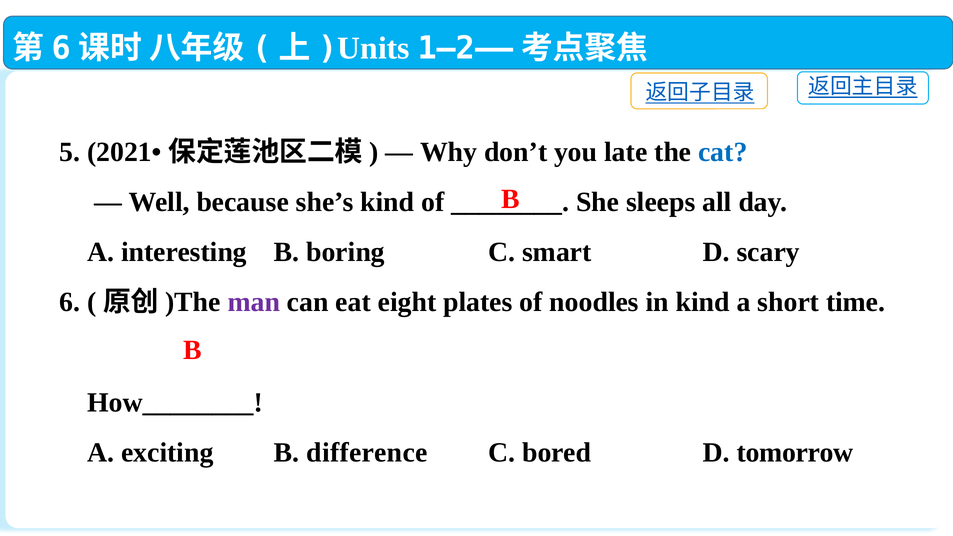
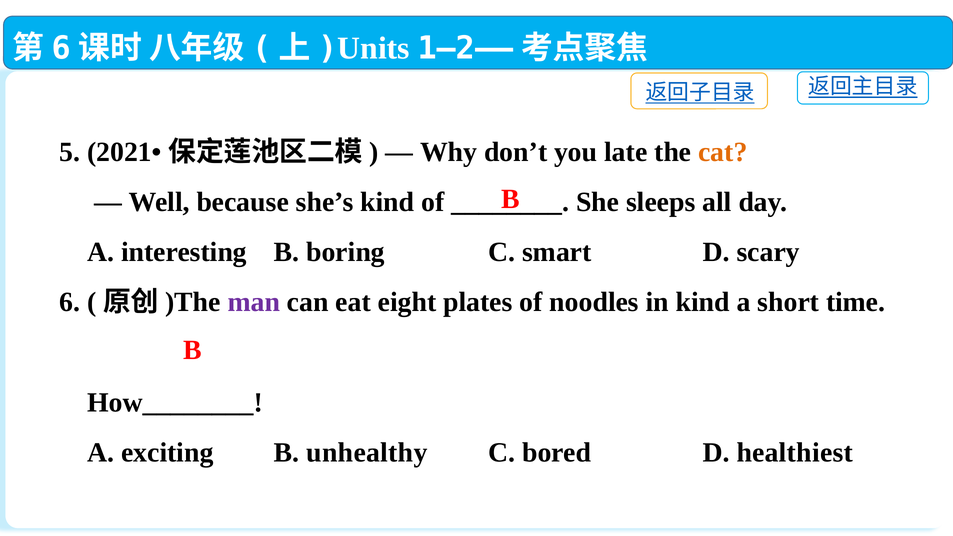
cat colour: blue -> orange (723, 152)
difference: difference -> unhealthy (367, 453)
tomorrow: tomorrow -> healthiest (795, 453)
